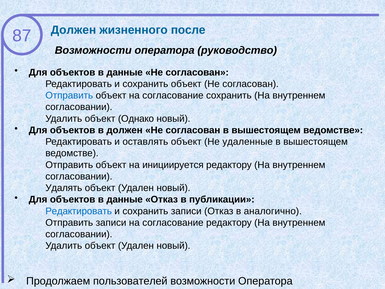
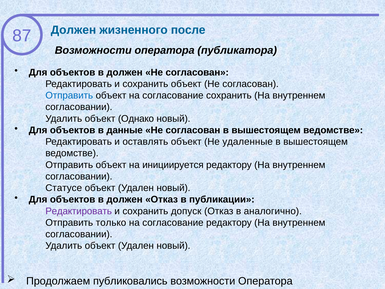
руководство: руководство -> публикатора (237, 50)
данные: данные -> должен (125, 72)
в должен: должен -> данные (125, 130)
Удалять: Удалять -> Статусе (64, 188)
данные: данные -> должен (125, 199)
Редактировать colour: blue -> purple (79, 211)
сохранить записи: записи -> допуск (186, 211)
Отправить записи: записи -> только (111, 222)
пользователей: пользователей -> публиковались (130, 281)
